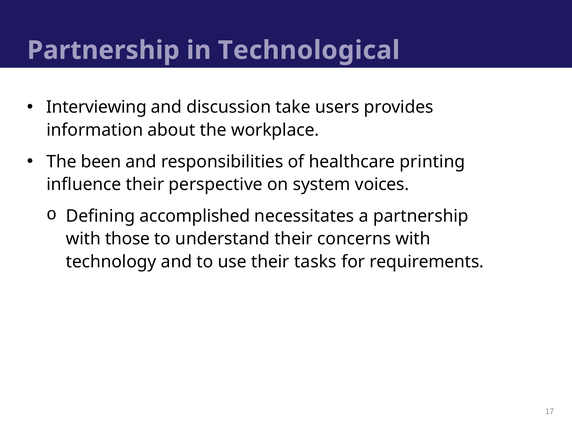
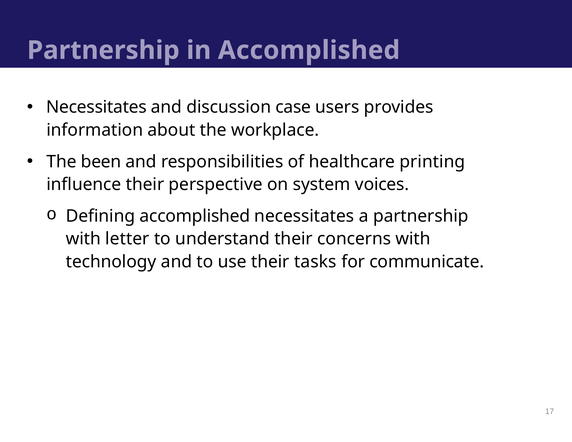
in Technological: Technological -> Accomplished (309, 50)
Interviewing: Interviewing -> Necessitates (96, 107)
take: take -> case (293, 107)
those: those -> letter (127, 239)
requirements: requirements -> communicate (427, 262)
